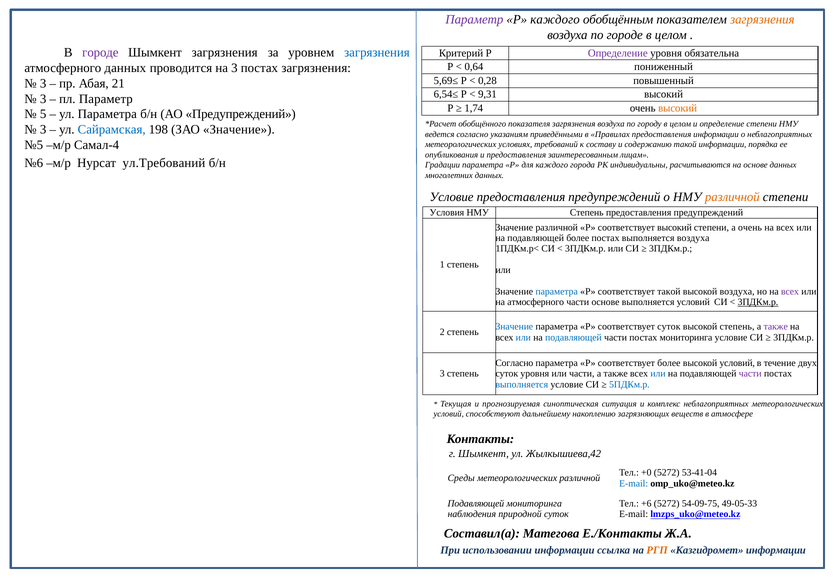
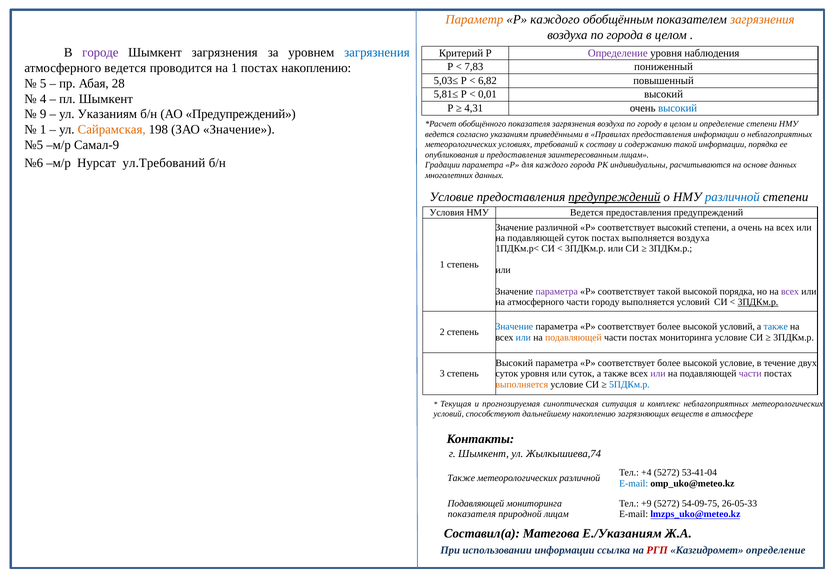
Параметр colour: purple -> orange (474, 20)
по городе: городе -> города (625, 35)
обязательна: обязательна -> наблюдения (712, 53)
0,64: 0,64 -> 7,83 (474, 67)
атмосферного данных: данных -> ведется (125, 68)
на 3: 3 -> 1 (234, 68)
постах загрязнения: загрязнения -> накоплению (316, 68)
5,69≤: 5,69≤ -> 5,03≤ (446, 81)
0,28: 0,28 -> 6,82 (487, 81)
3: 3 -> 5 (43, 83)
21: 21 -> 28 (118, 83)
6,54≤: 6,54≤ -> 5,81≤ (446, 94)
9,31: 9,31 -> 0,01 (487, 94)
3: 3 -> 4 (43, 99)
пл Параметр: Параметр -> Шымкент (106, 99)
1,74: 1,74 -> 4,31 (474, 108)
высокий colour: orange -> blue (678, 108)
5: 5 -> 9 (43, 114)
ул Параметра: Параметра -> Указаниям (107, 114)
3: 3 -> 1 (43, 130)
Сайрамская colour: blue -> orange (112, 130)
Самал-4: Самал-4 -> Самал-9 (97, 145)
предупреждений underline: none -> present (614, 197)
различной colour: orange -> blue (732, 197)
Степень: Степень -> Ведется (587, 213)
подавляющей более: более -> суток (578, 238)
параметра colour: blue -> purple (557, 292)
высокой воздуха: воздуха -> порядка (737, 292)
части основе: основе -> городу (606, 302)
суток: суток -> более (669, 327)
высокой степень: степень -> условий (737, 327)
также colour: purple -> blue (776, 327)
подавляющей colour: blue -> orange (573, 337)
Согласно: Согласно -> Высокий (514, 363)
высокой условий: условий -> условие (737, 363)
или части: части -> суток (582, 374)
или colour: blue -> purple (658, 374)
выполняется colour: blue -> orange (522, 385)
Жылкышиева,42: Жылкышиева,42 -> Жылкышиева,74 (563, 454)
+0: +0 -> +4 (646, 473)
Среды: Среды -> Также (461, 478)
+6: +6 -> +9 (646, 504)
49-05-33: 49-05-33 -> 26-05-33 (739, 504)
наблюдения: наблюдения -> показателя (472, 514)
природной суток: суток -> лицам (556, 514)
Е./Контакты: Е./Контакты -> Е./Указаниям (622, 534)
РГП colour: orange -> red (657, 550)
Казгидромет информации: информации -> определение (776, 550)
